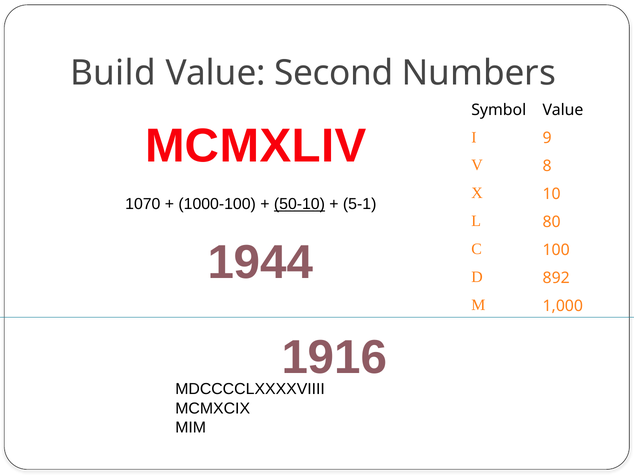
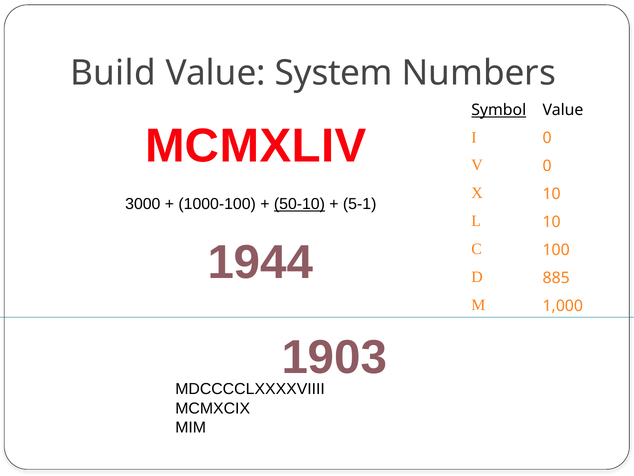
Second: Second -> System (334, 73)
Symbol underline: none -> present (499, 110)
I 9: 9 -> 0 (547, 138)
V 8: 8 -> 0 (547, 166)
1070: 1070 -> 3000 (143, 204)
L 80: 80 -> 10 (552, 222)
892: 892 -> 885 (556, 278)
1916: 1916 -> 1903 (334, 357)
